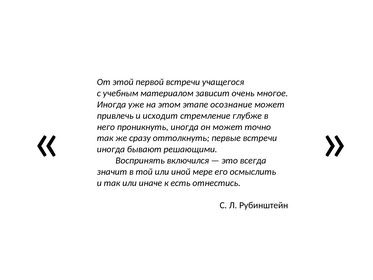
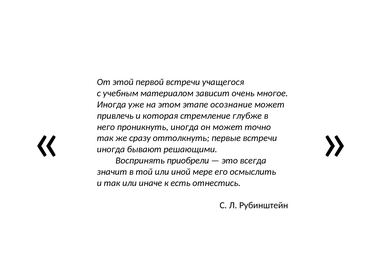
исходит: исходит -> которая (160, 116)
включился: включился -> приобрели (188, 160)
